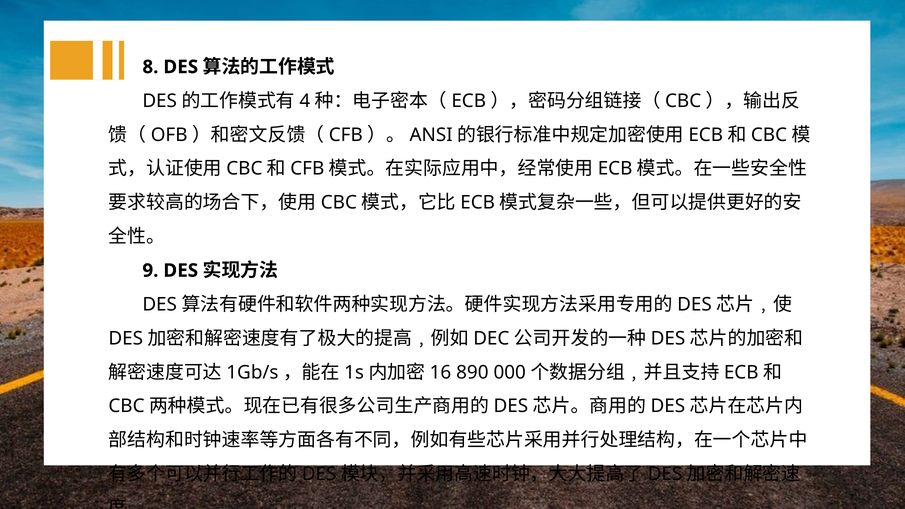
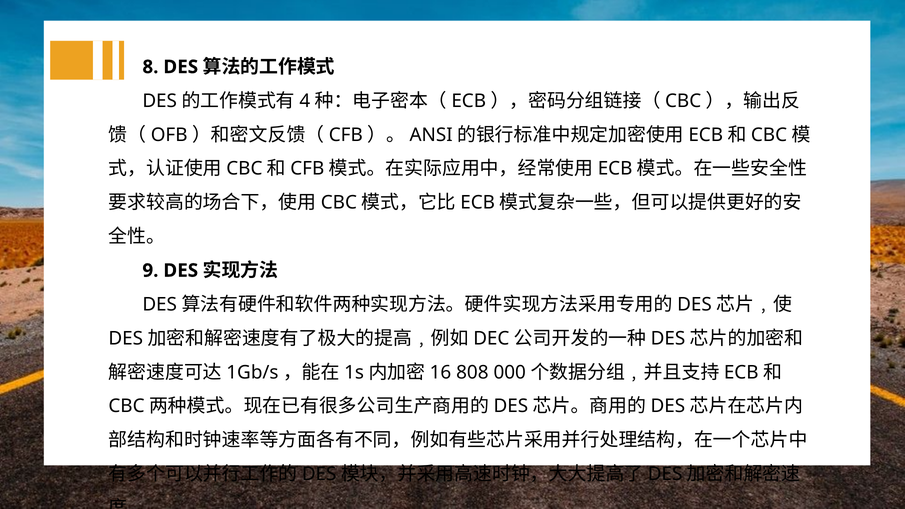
890: 890 -> 808 (472, 372)
